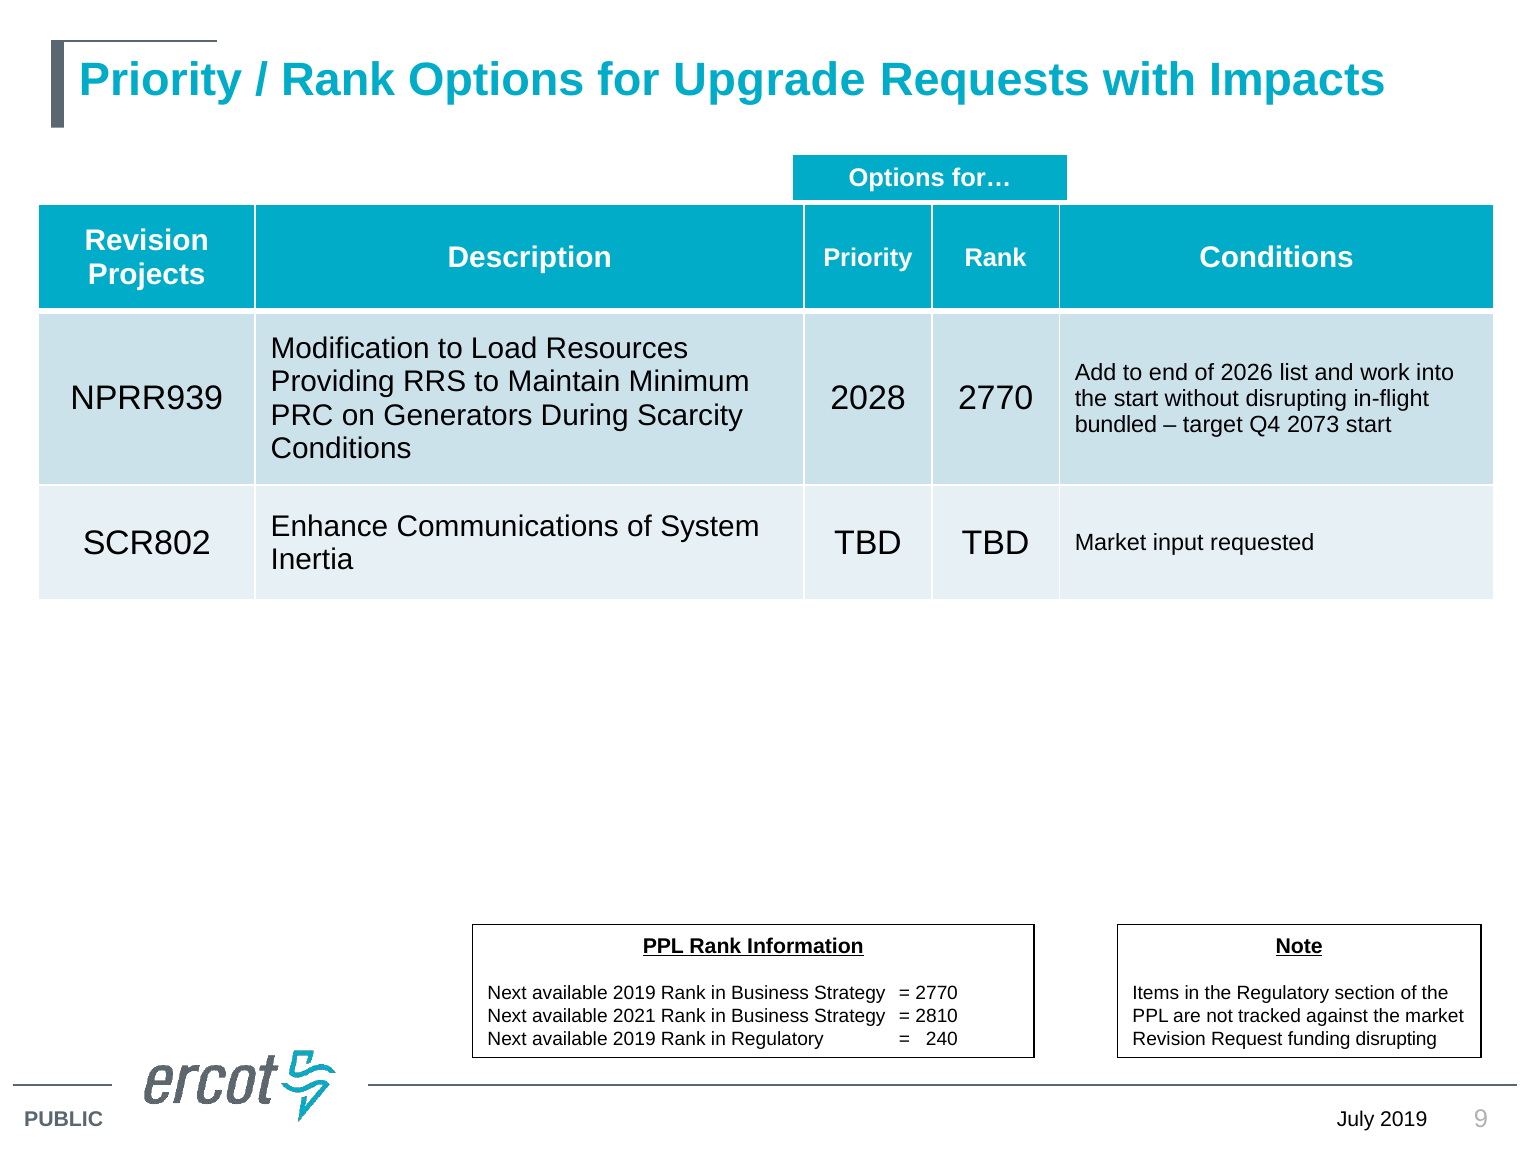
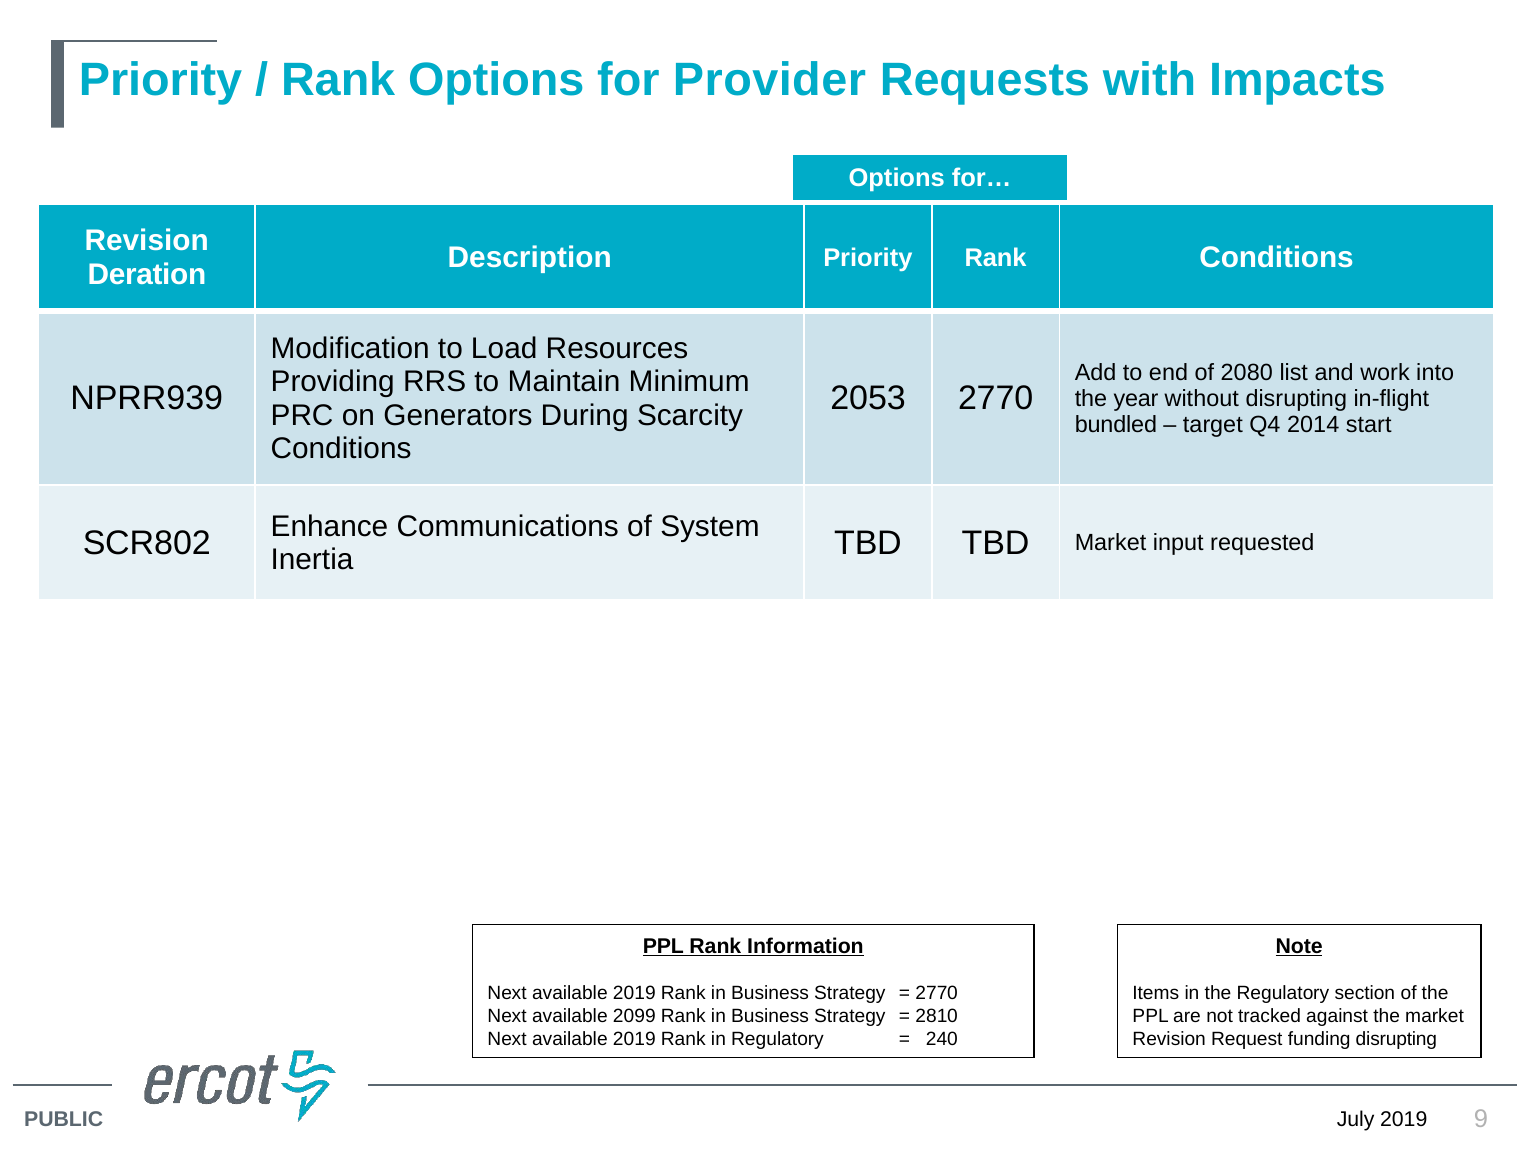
Upgrade: Upgrade -> Provider (769, 80)
Projects: Projects -> Deration (147, 274)
2026: 2026 -> 2080 (1247, 372)
2028: 2028 -> 2053 (868, 398)
the start: start -> year (1136, 398)
2073: 2073 -> 2014 (1313, 424)
2021: 2021 -> 2099 (634, 1017)
